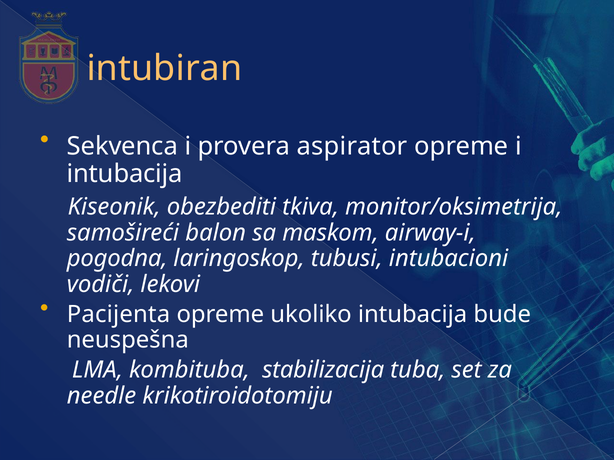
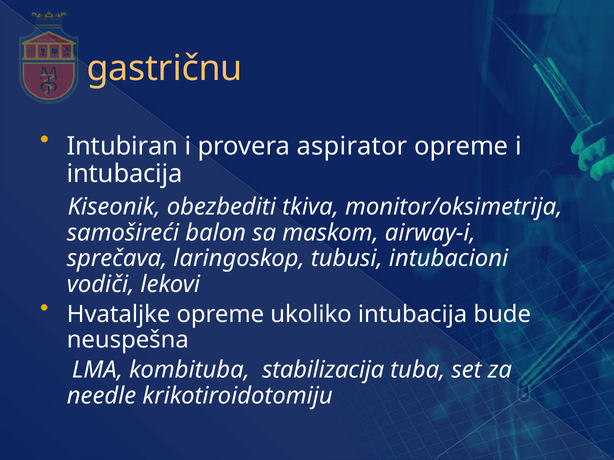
intubiran: intubiran -> gastričnu (165, 69)
Sekvenca: Sekvenca -> Intubiran (122, 147)
pogodna: pogodna -> sprečava (117, 259)
Pacijenta: Pacijenta -> Hvataljke (119, 315)
